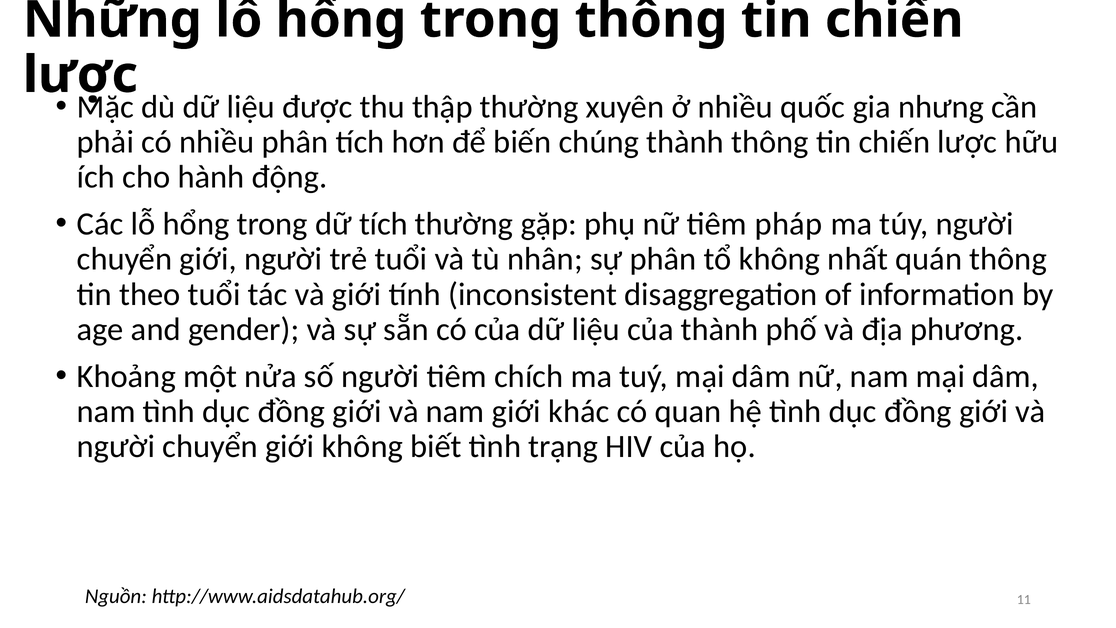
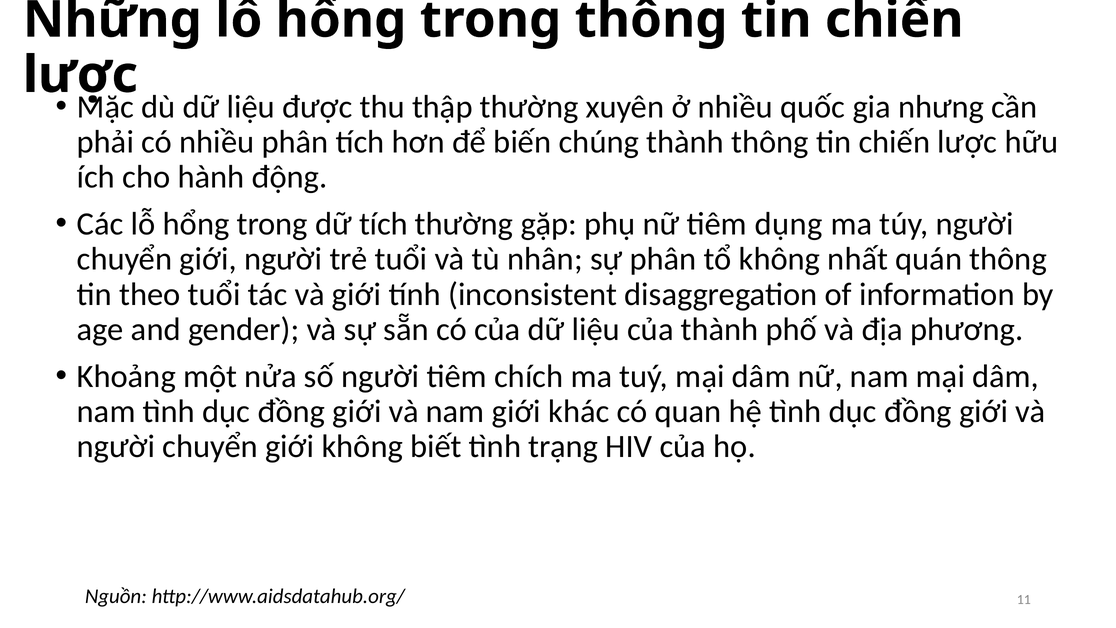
pháp: pháp -> dụng (789, 224)
